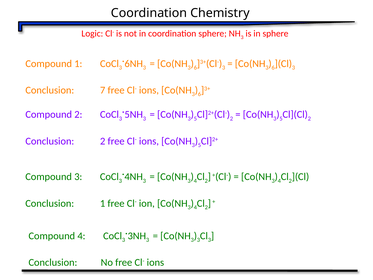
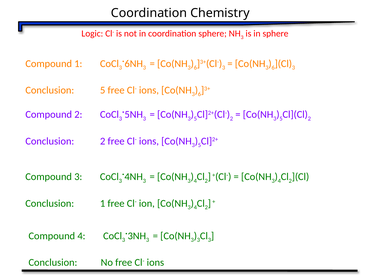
Conclusion 7: 7 -> 5 (103, 90)
